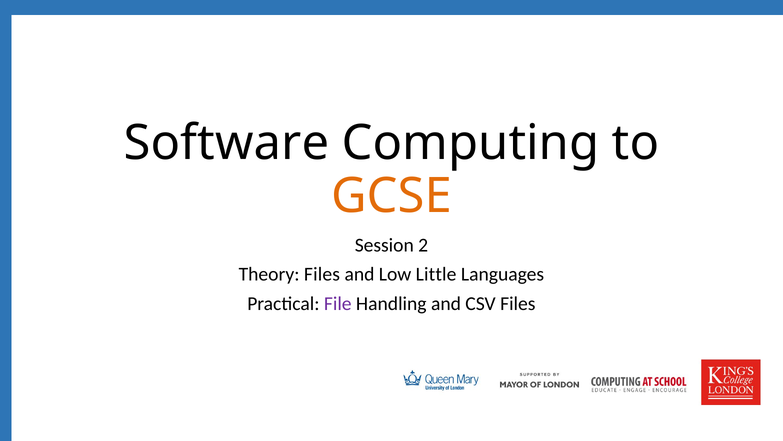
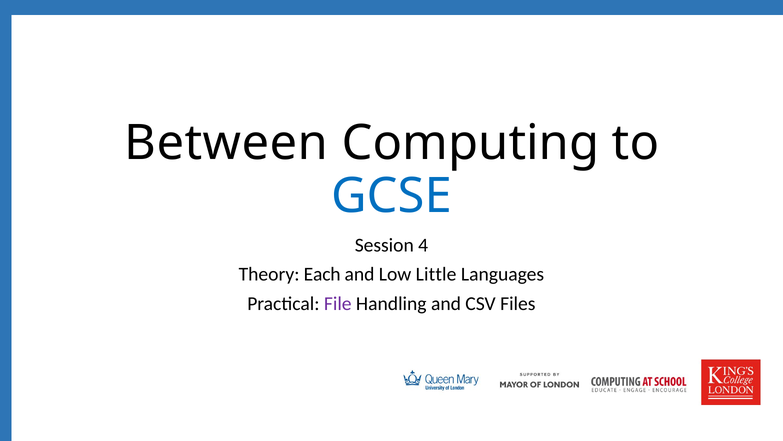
Software: Software -> Between (226, 143)
GCSE colour: orange -> blue (391, 196)
2: 2 -> 4 (423, 245)
Theory Files: Files -> Each (322, 274)
